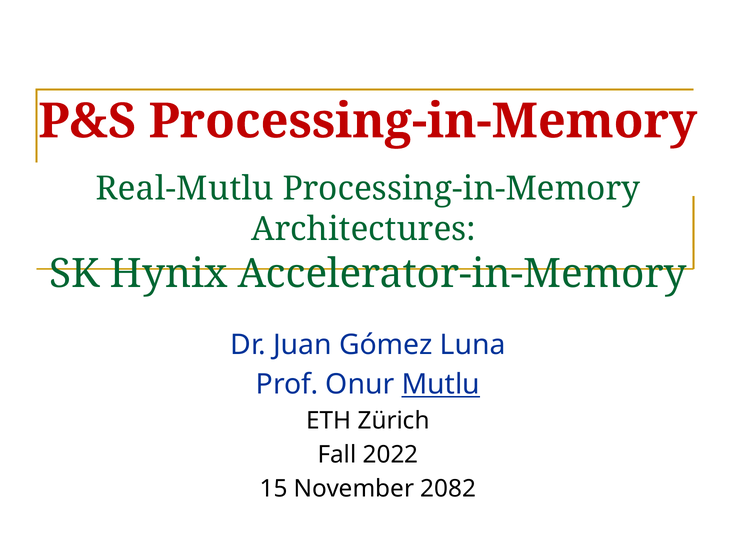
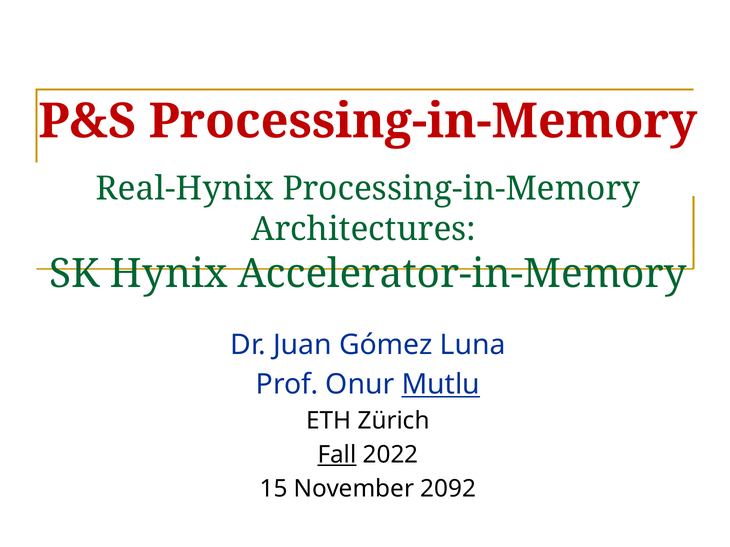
Real-Mutlu: Real-Mutlu -> Real-Hynix (185, 189)
Fall underline: none -> present (337, 455)
2082: 2082 -> 2092 (448, 489)
